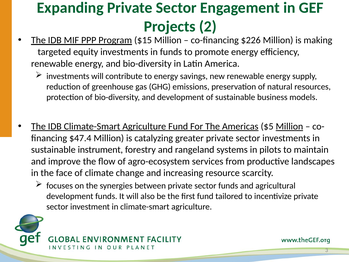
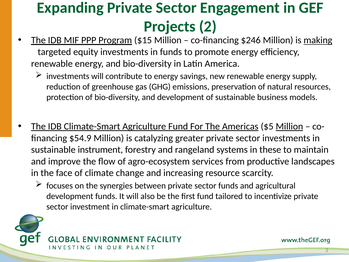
$226: $226 -> $246 (251, 40)
making underline: none -> present (318, 40)
$47.4: $47.4 -> $54.9 (80, 138)
pilots: pilots -> these (270, 150)
